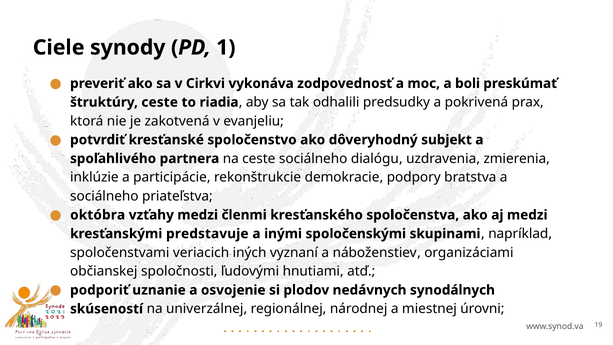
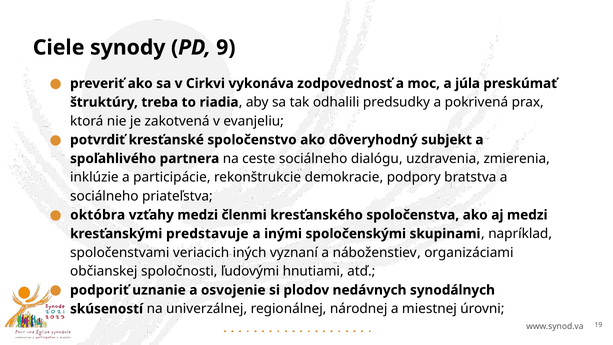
1: 1 -> 9 (226, 48)
boli: boli -> júla (468, 83)
štruktúry ceste: ceste -> treba (160, 102)
